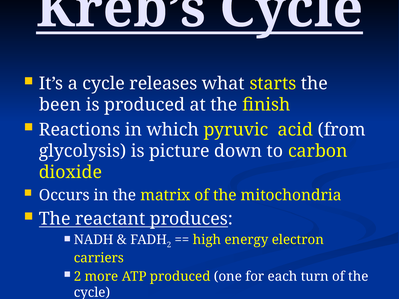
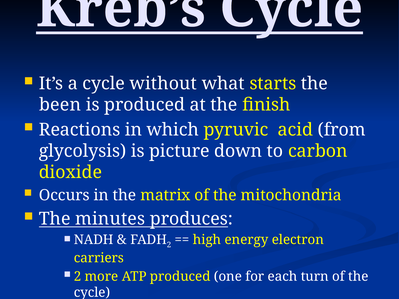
releases: releases -> without (163, 84)
reactant: reactant -> minutes (110, 219)
